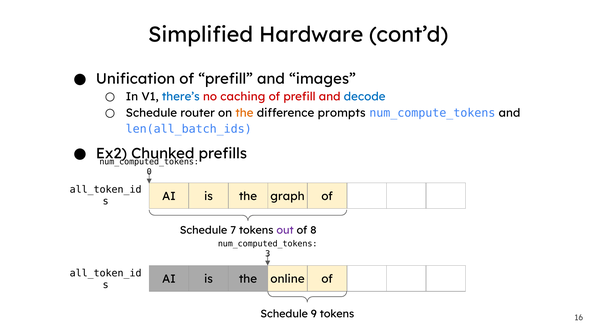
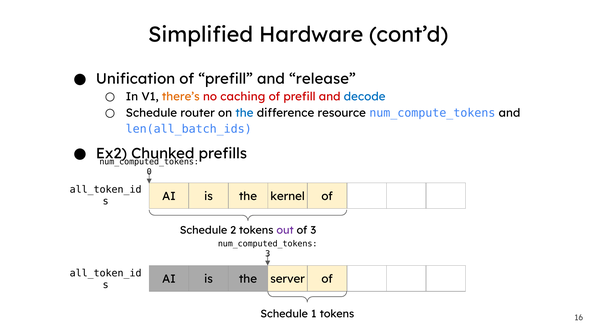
images: images -> release (322, 79)
there’s colour: blue -> orange (181, 97)
the colour: orange -> blue (244, 113)
prompts: prompts -> resource (342, 113)
graph: graph -> kernel (288, 196)
7: 7 -> 2 (233, 230)
of 8: 8 -> 3 (313, 230)
online: online -> server (288, 279)
9: 9 -> 1 (314, 314)
